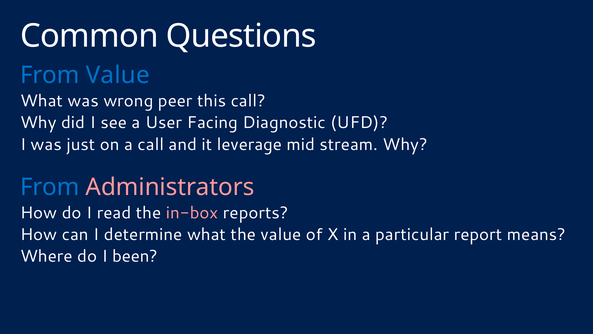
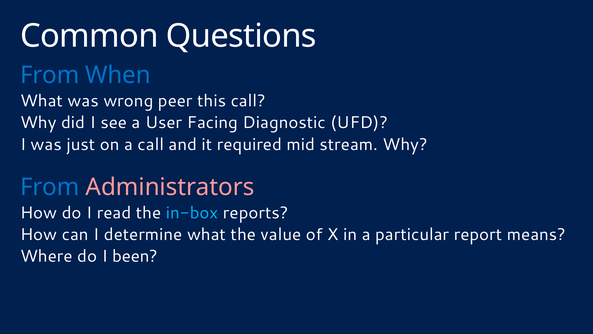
From Value: Value -> When (118, 75)
leverage: leverage -> required (249, 144)
in-box colour: pink -> light blue (192, 212)
